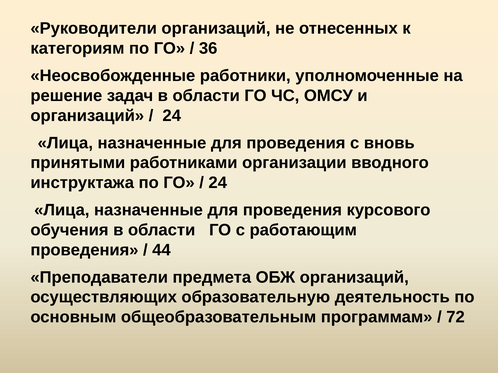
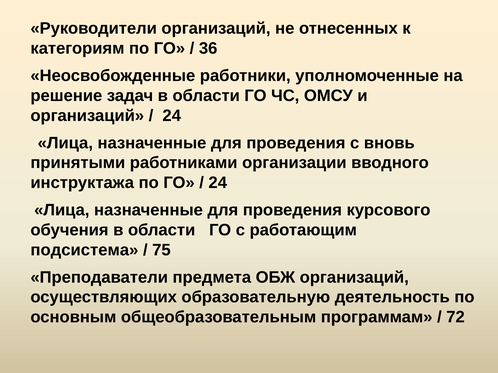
проведения: проведения -> подсистема (84, 250)
44: 44 -> 75 (161, 250)
